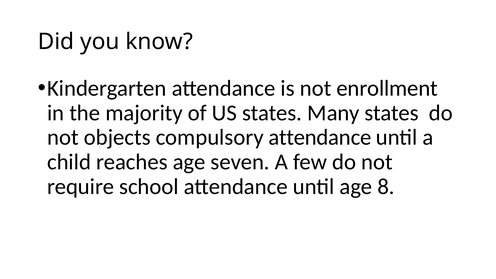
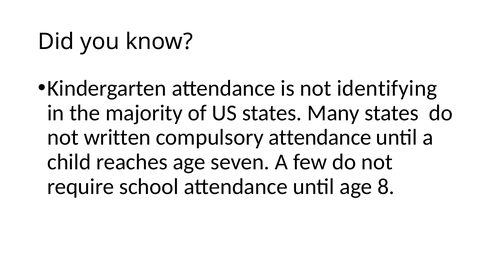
enrollment: enrollment -> identifying (387, 88)
objects: objects -> written (117, 137)
